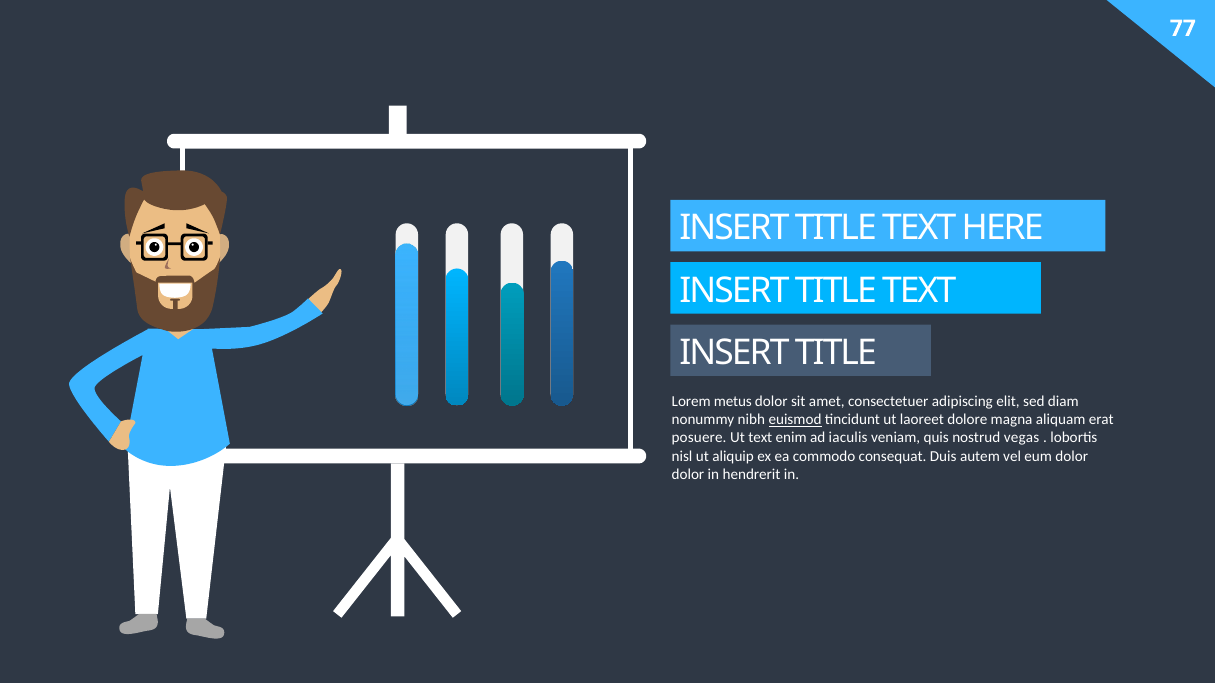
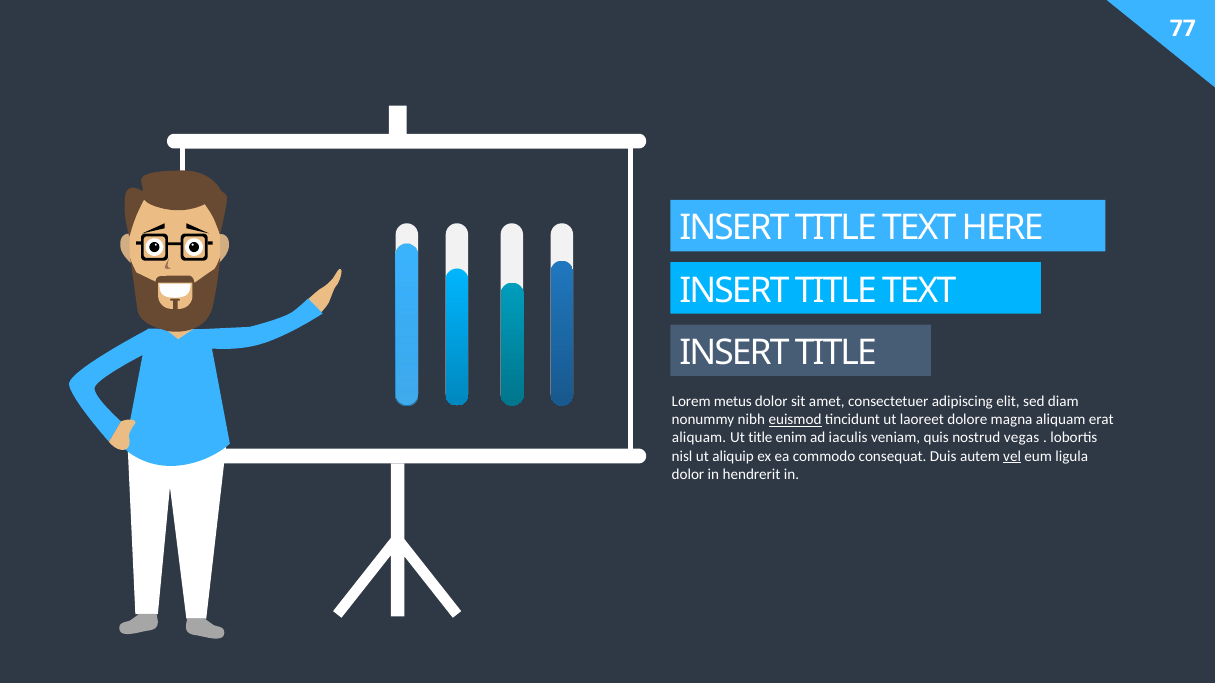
posuere: posuere -> aliquam (699, 438)
Ut text: text -> title (760, 438)
vel underline: none -> present (1012, 456)
eum dolor: dolor -> ligula (1072, 456)
